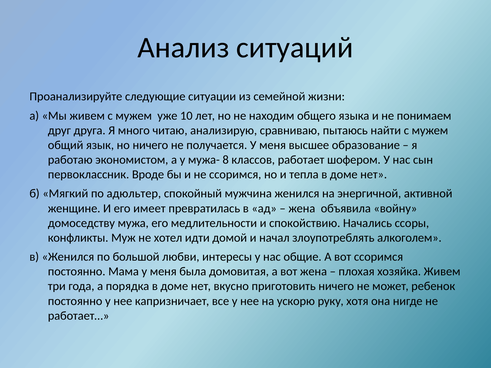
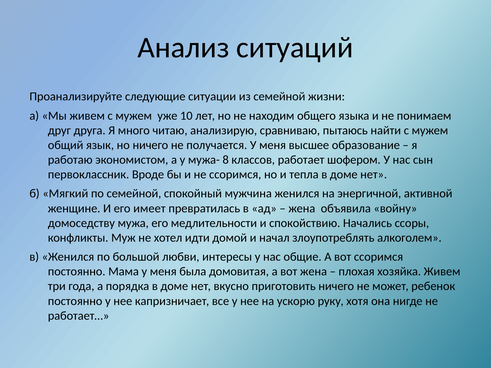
по адюльтер: адюльтер -> семейной (134, 194)
